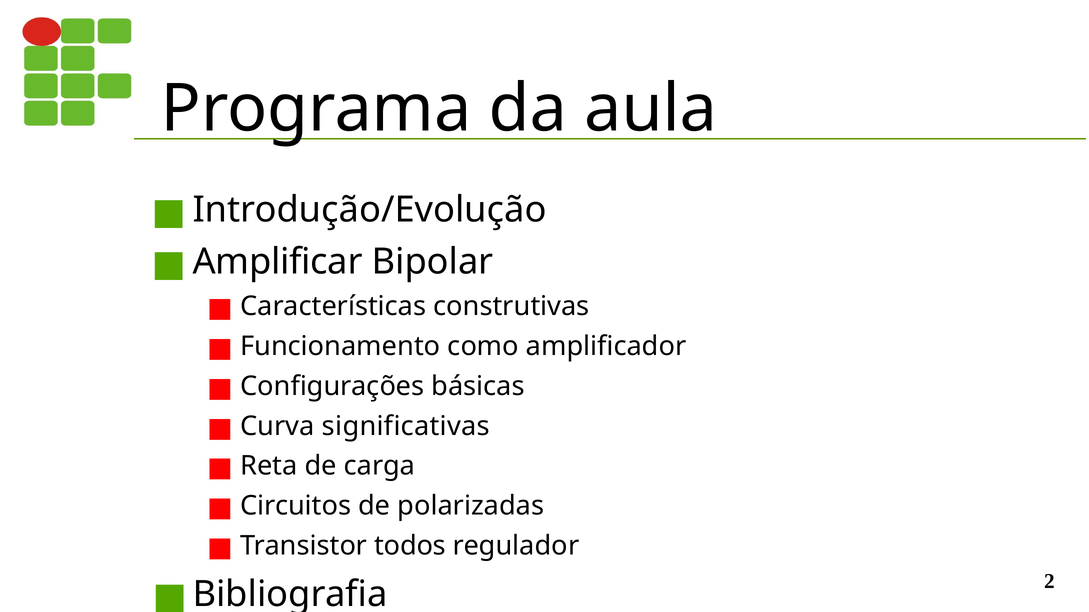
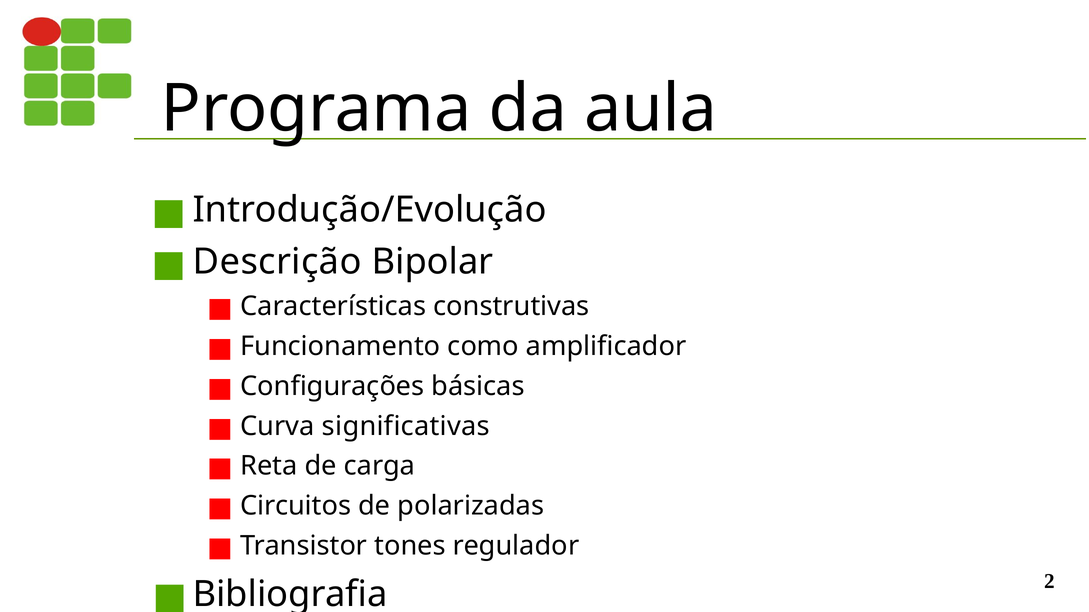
Amplificar: Amplificar -> Descrição (277, 262)
todos: todos -> tones (410, 546)
